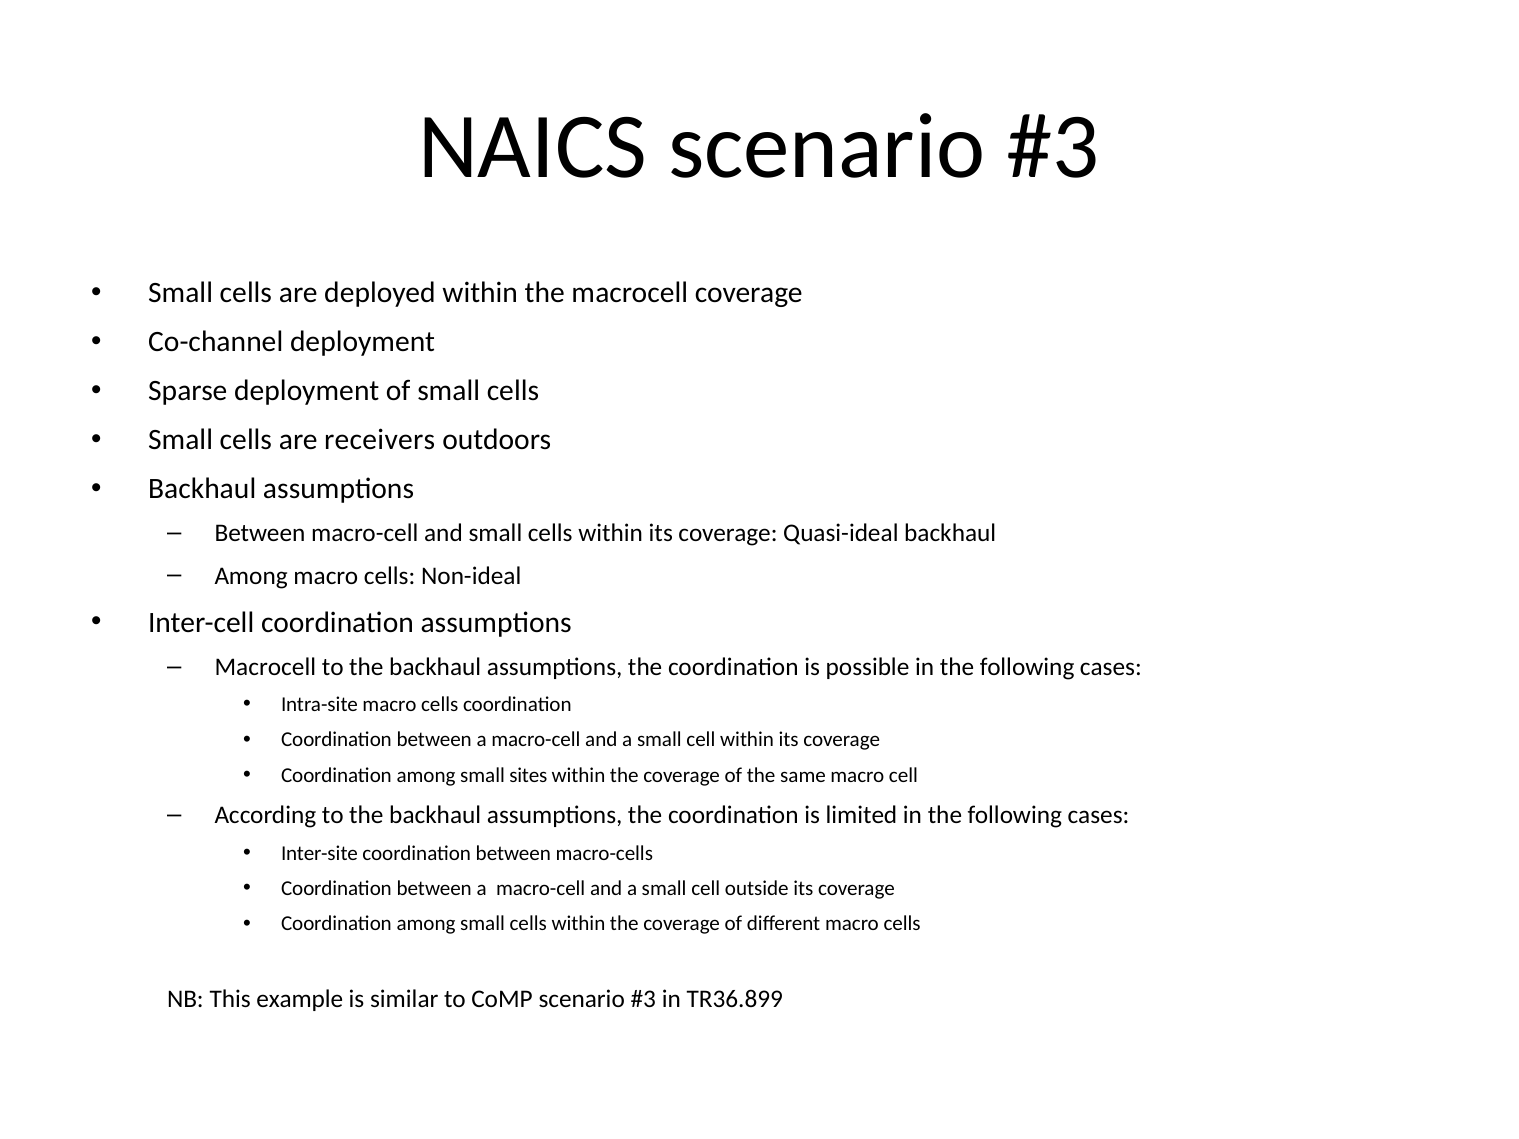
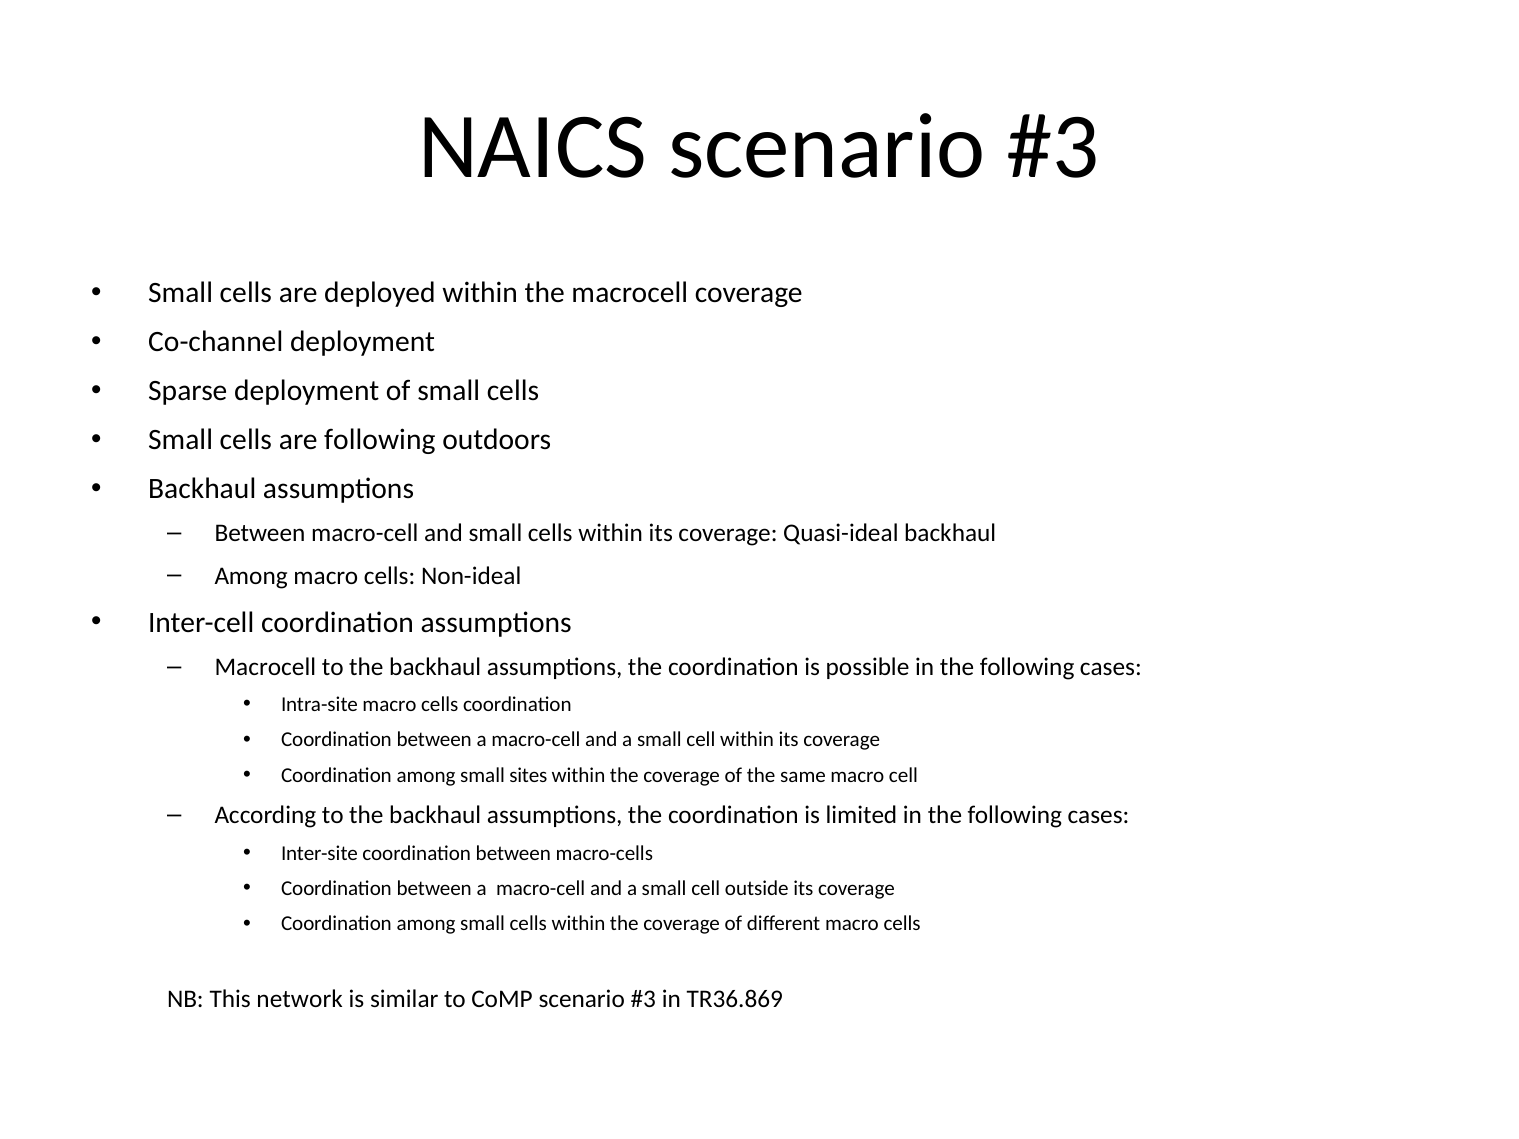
are receivers: receivers -> following (380, 440)
example: example -> network (300, 999)
TR36.899: TR36.899 -> TR36.869 (735, 999)
